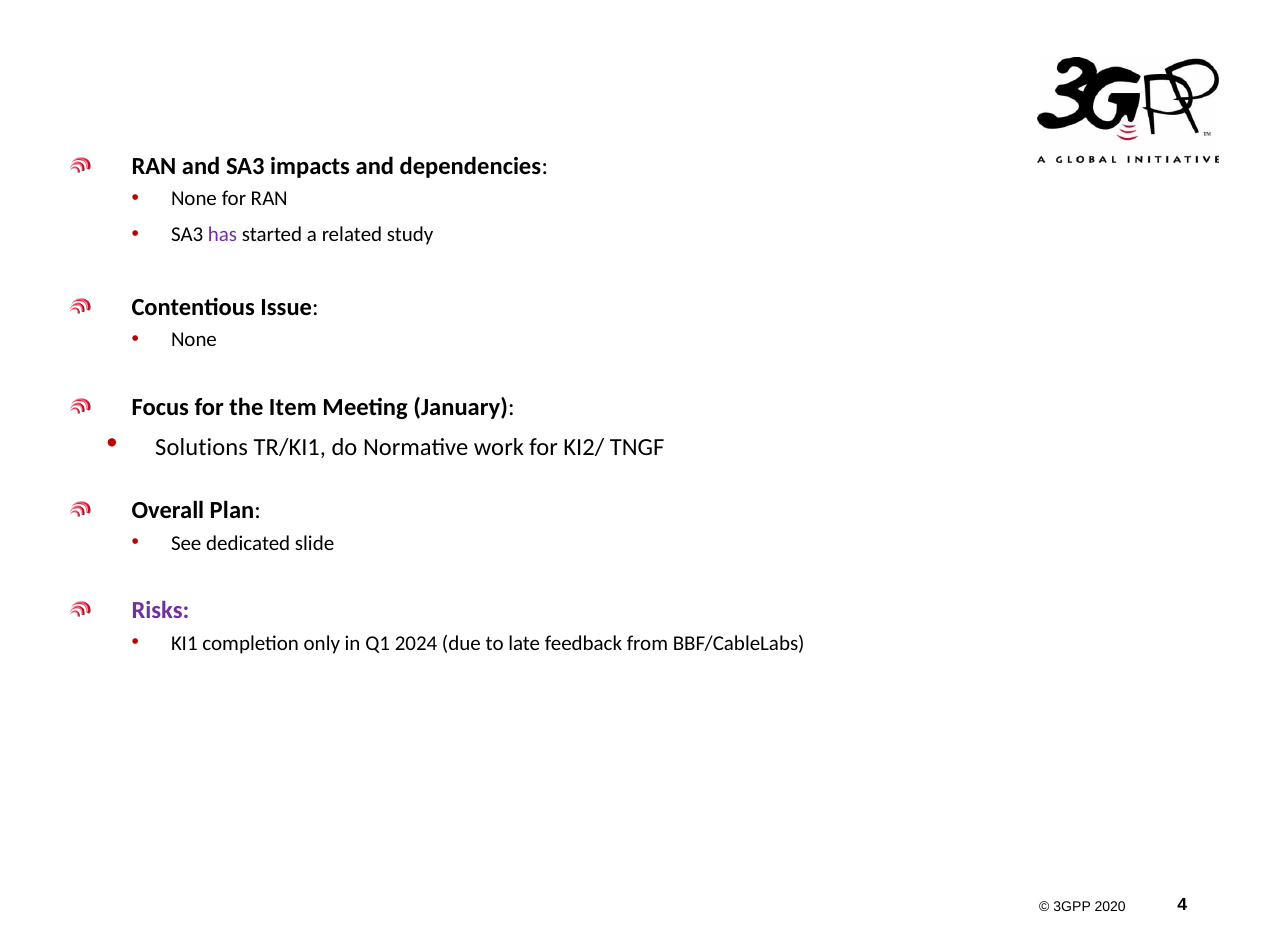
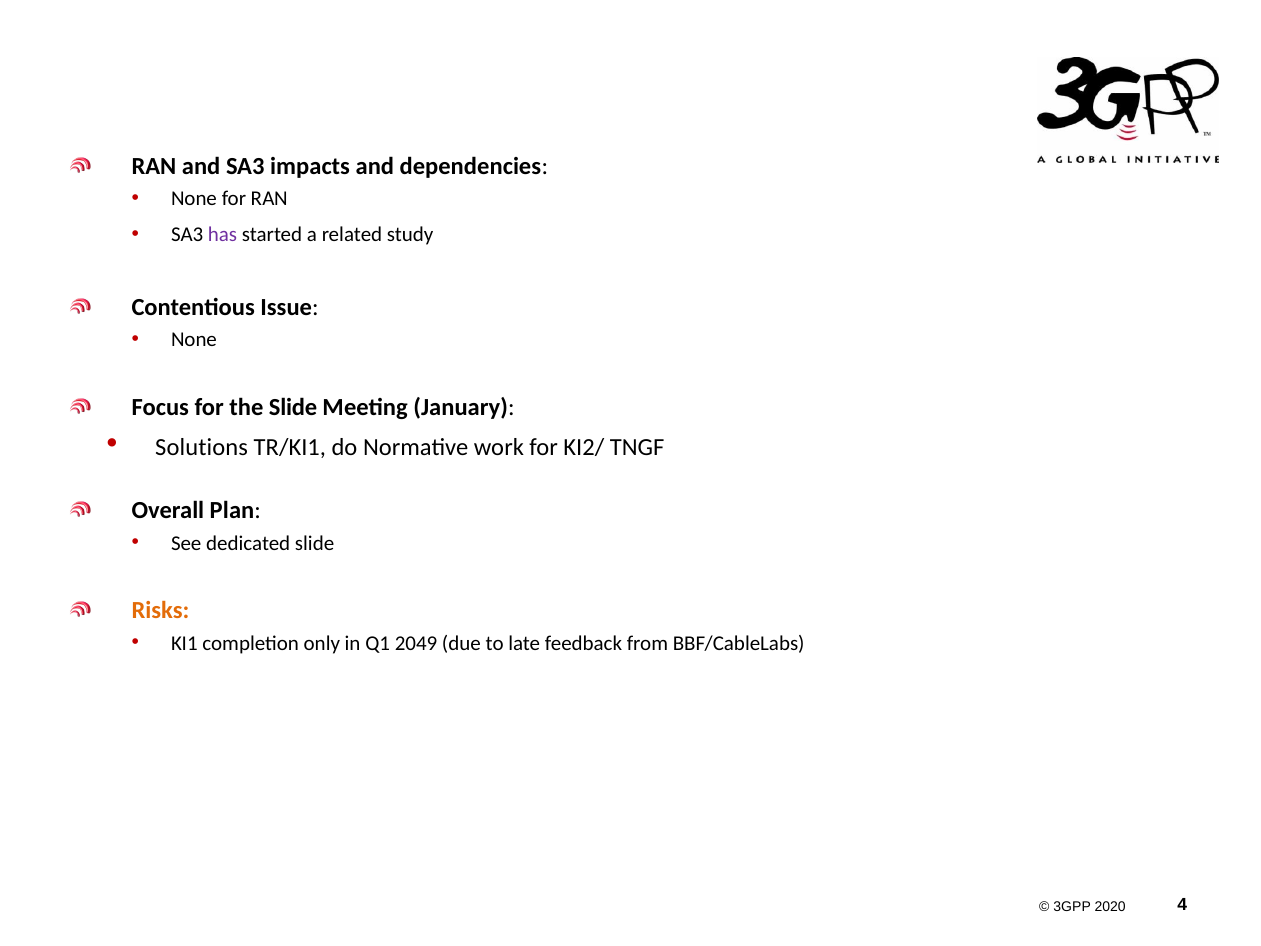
the Item: Item -> Slide (293, 407)
Risks colour: purple -> orange (161, 611)
2024: 2024 -> 2049 (416, 643)
